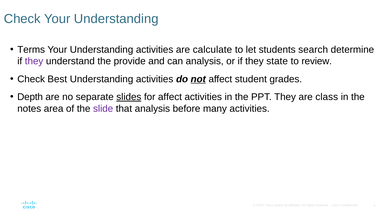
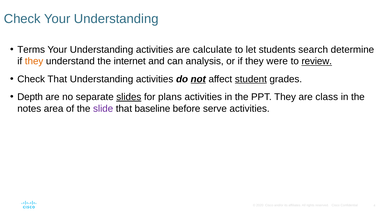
they colour: purple -> orange (34, 61)
provide: provide -> internet (130, 61)
state: state -> were (277, 61)
review underline: none -> present (317, 61)
Check Best: Best -> That (57, 79)
student underline: none -> present (251, 79)
for affect: affect -> plans (170, 97)
that analysis: analysis -> baseline (152, 109)
many: many -> serve (215, 109)
